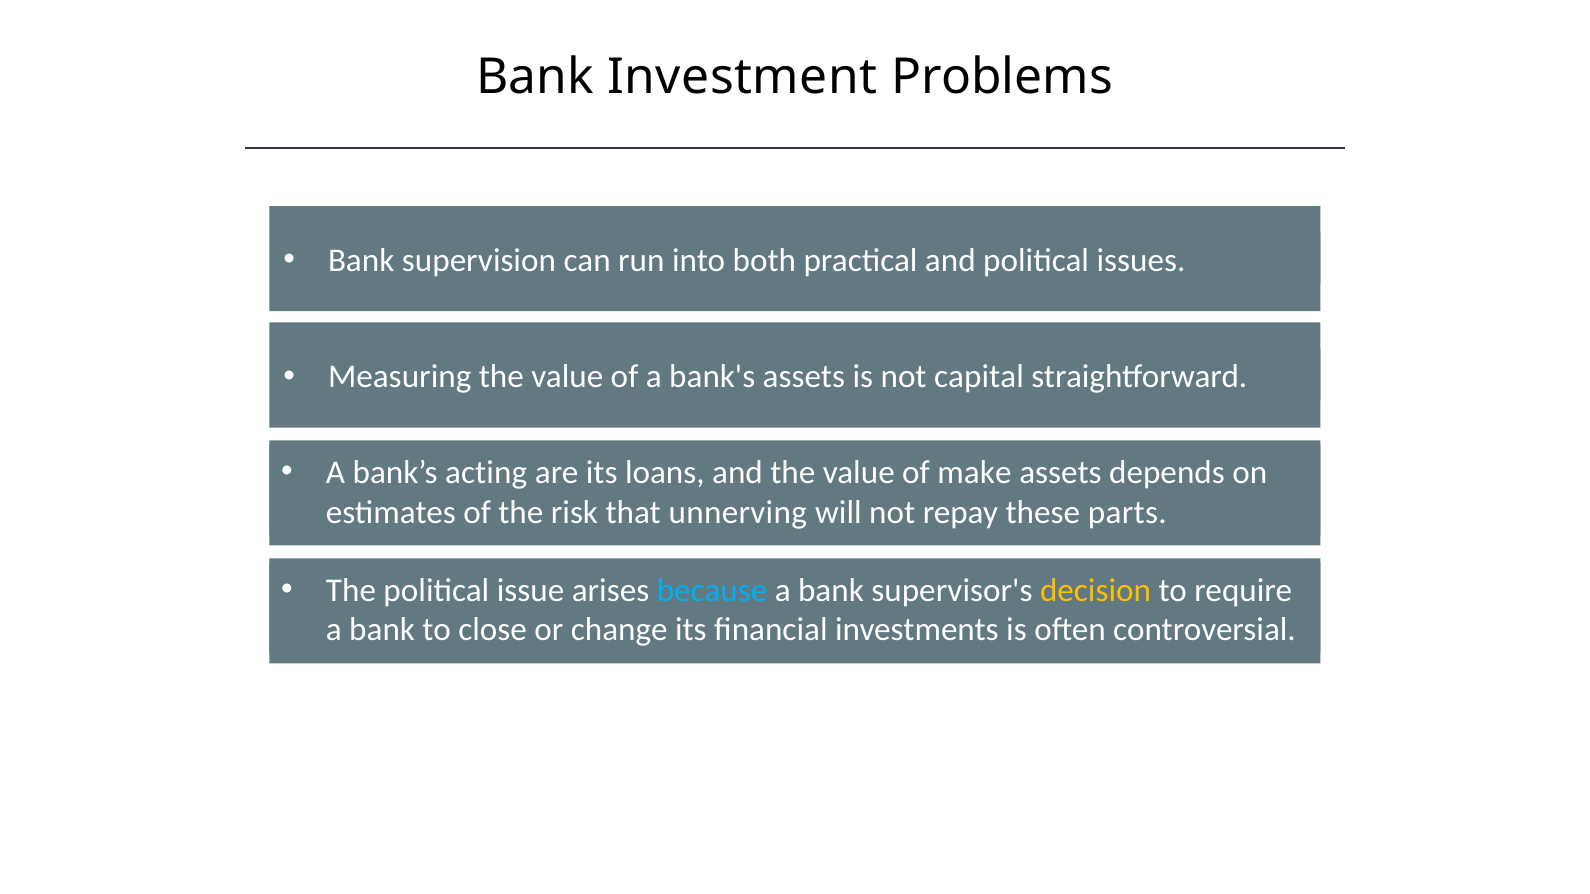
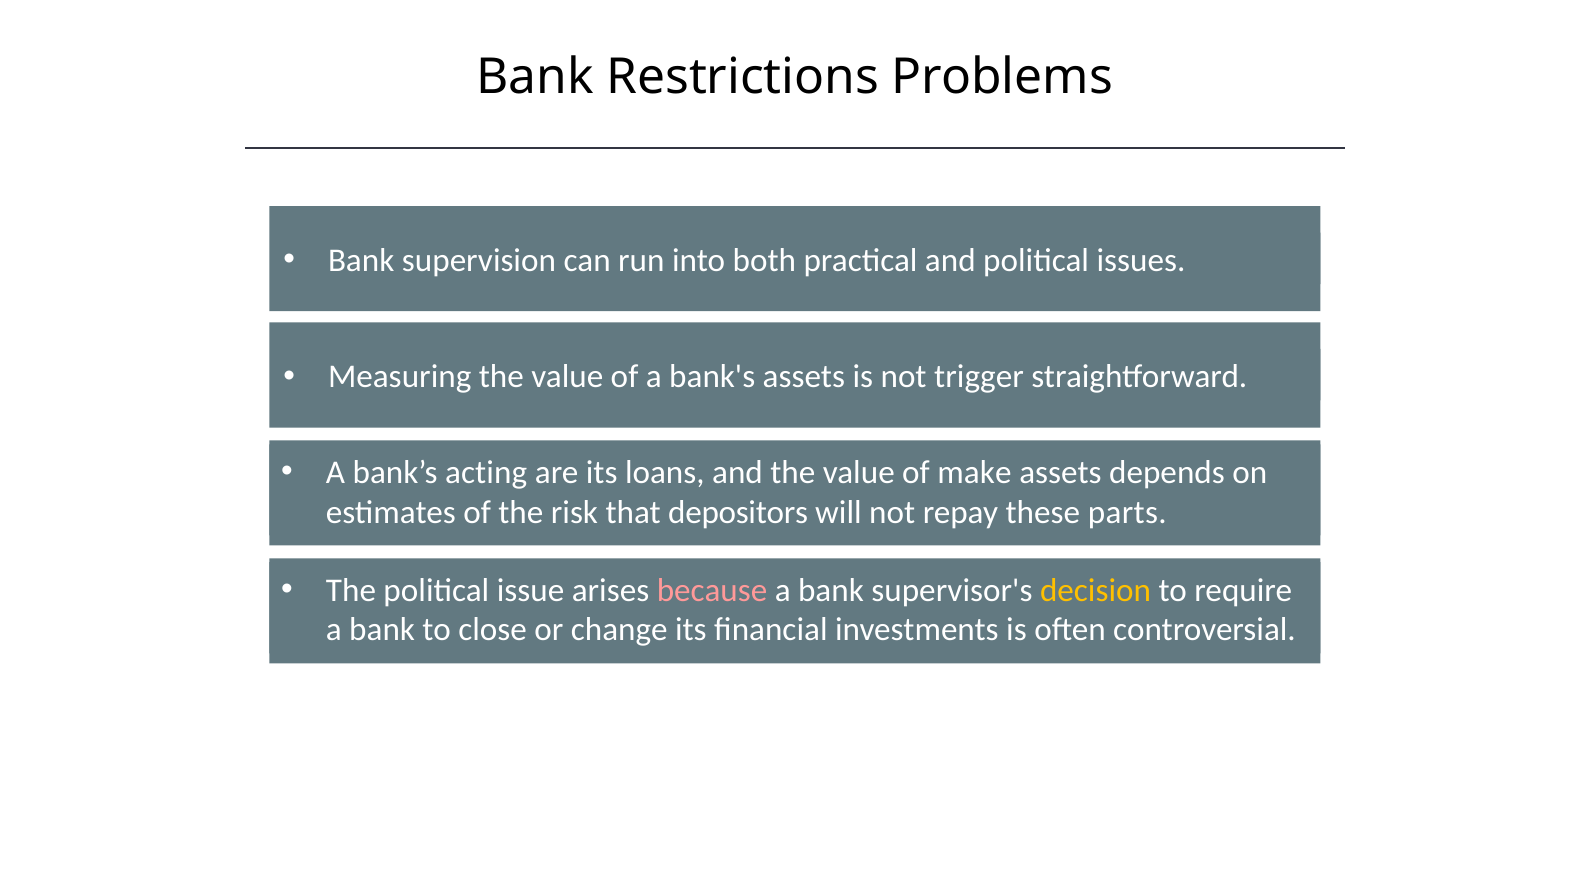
Investment: Investment -> Restrictions (743, 77)
capital: capital -> trigger (979, 377)
unnerving: unnerving -> depositors (738, 512)
because colour: light blue -> pink (712, 591)
